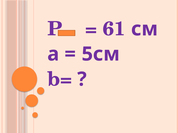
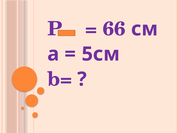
61: 61 -> 66 (114, 29)
